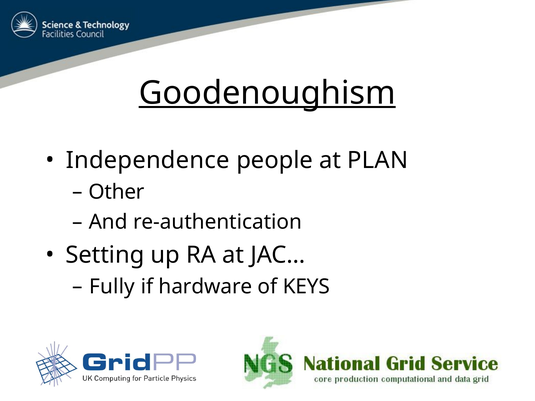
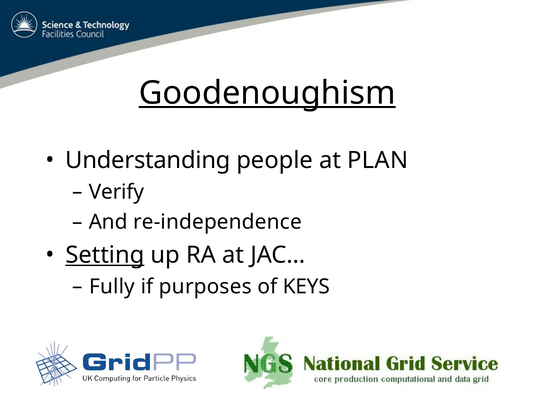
Independence: Independence -> Understanding (148, 160)
Other: Other -> Verify (116, 192)
re-authentication: re-authentication -> re-independence (217, 222)
Setting underline: none -> present (105, 255)
hardware: hardware -> purposes (205, 287)
